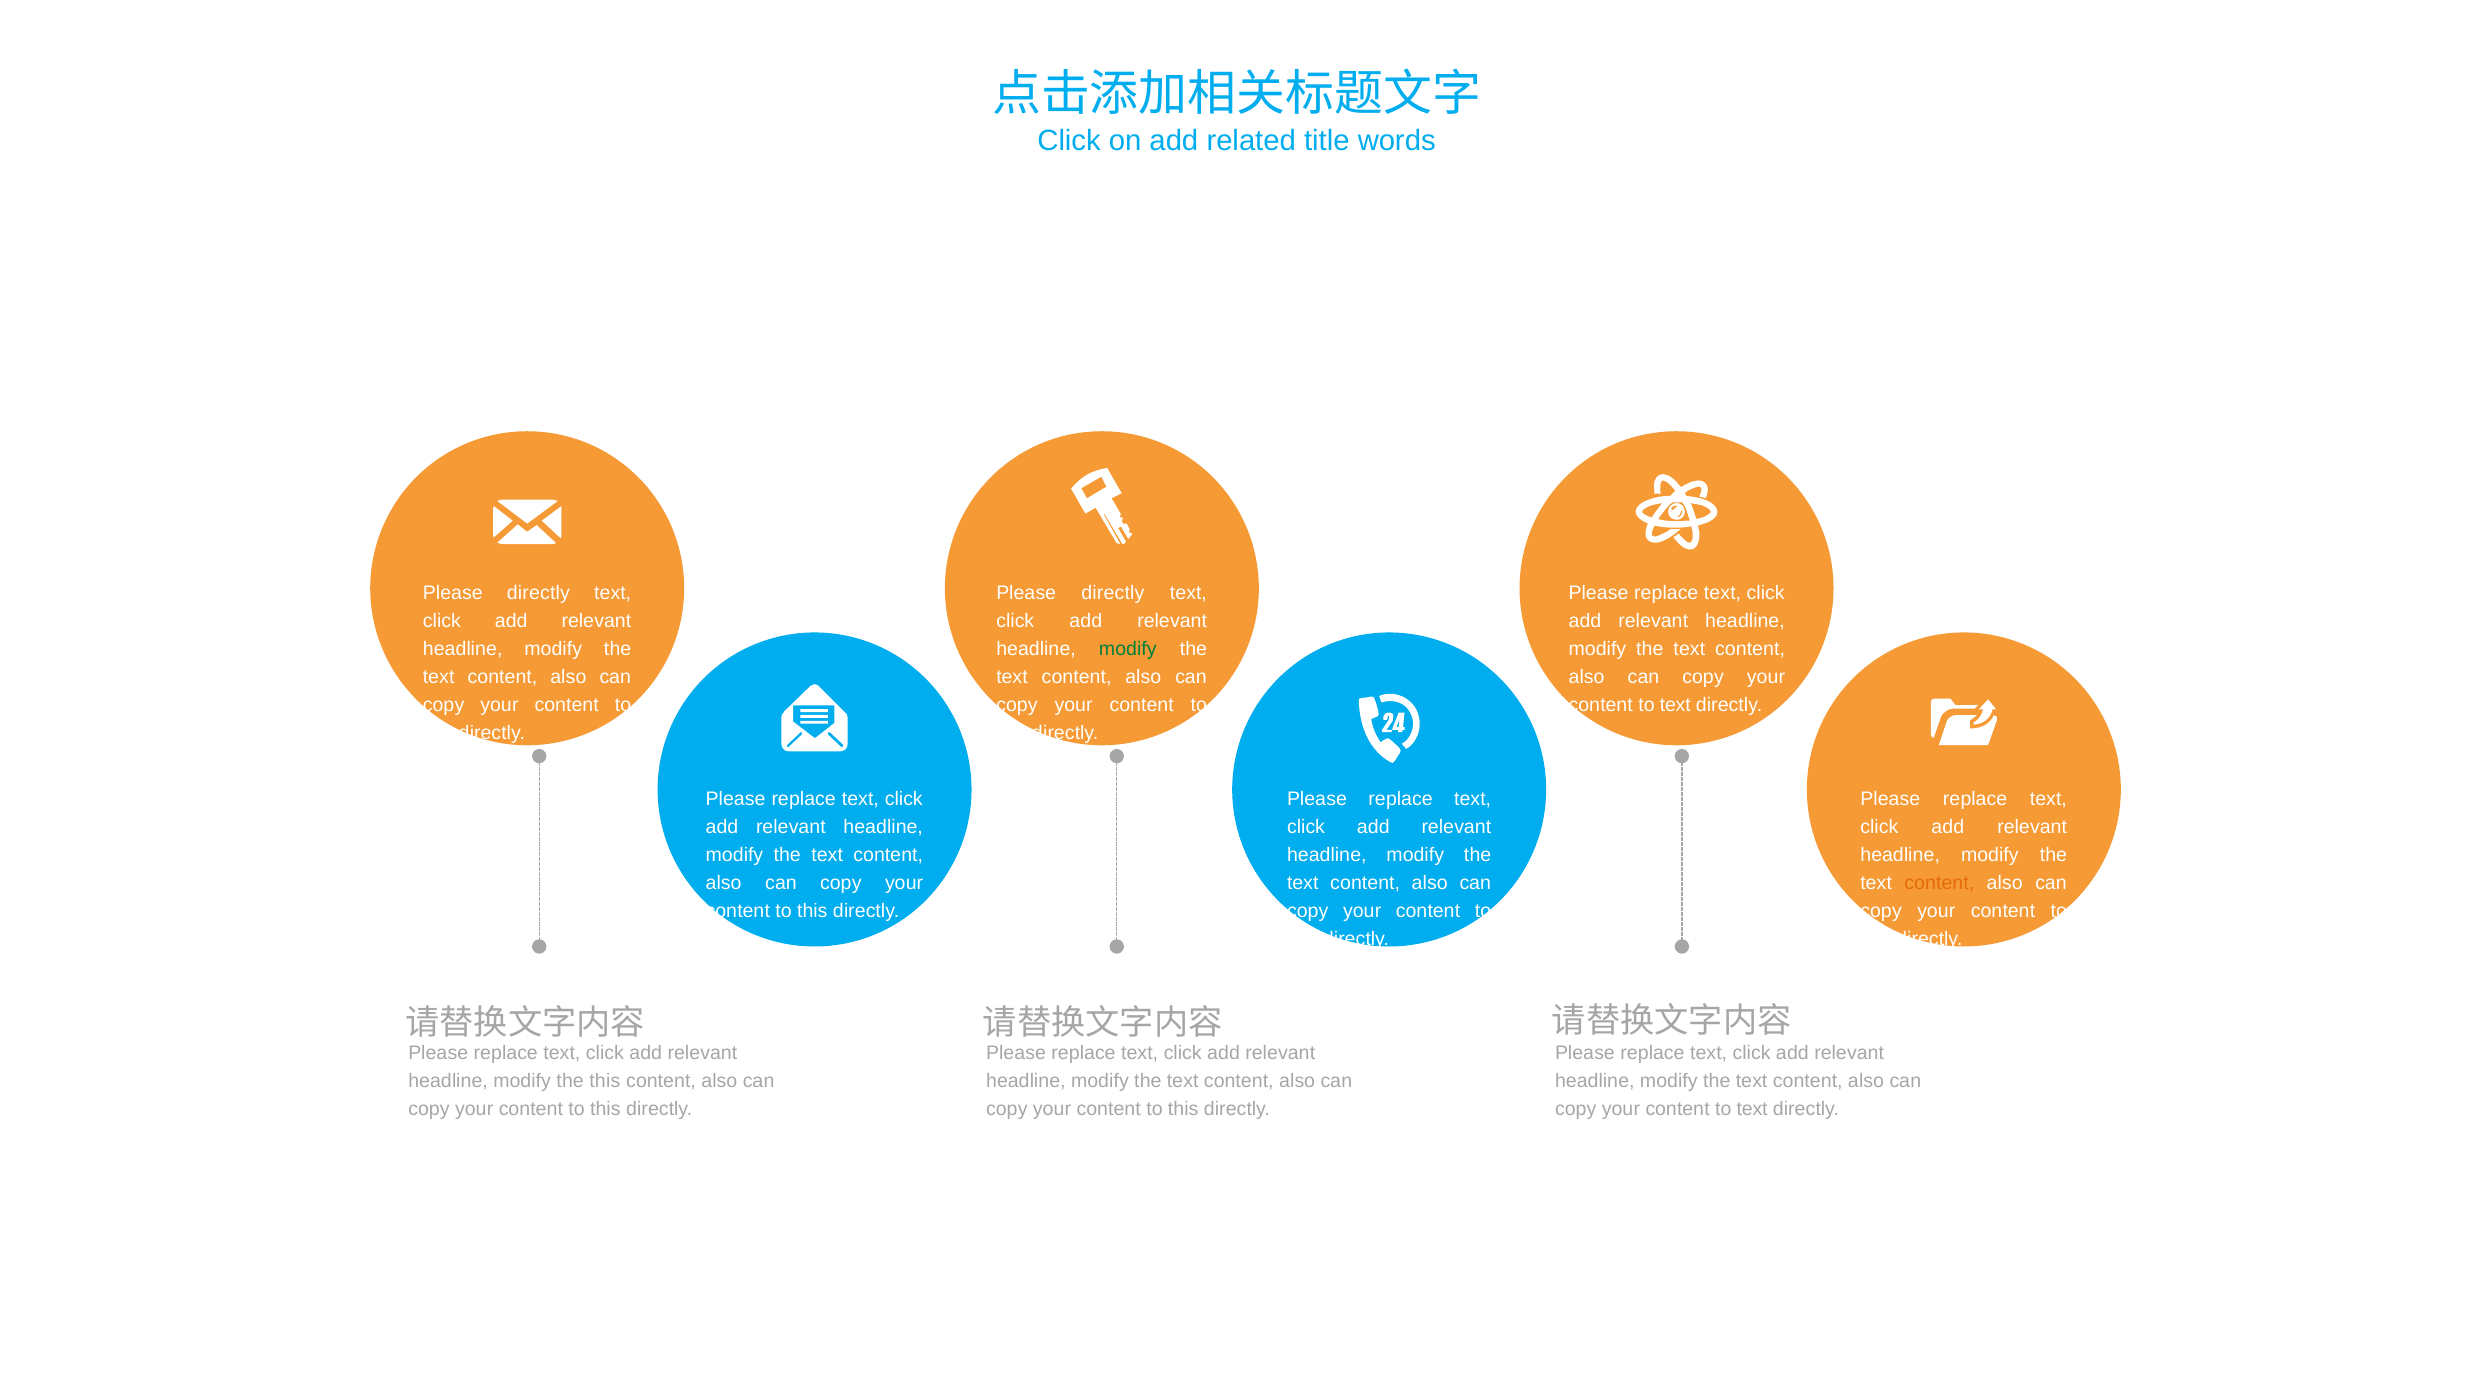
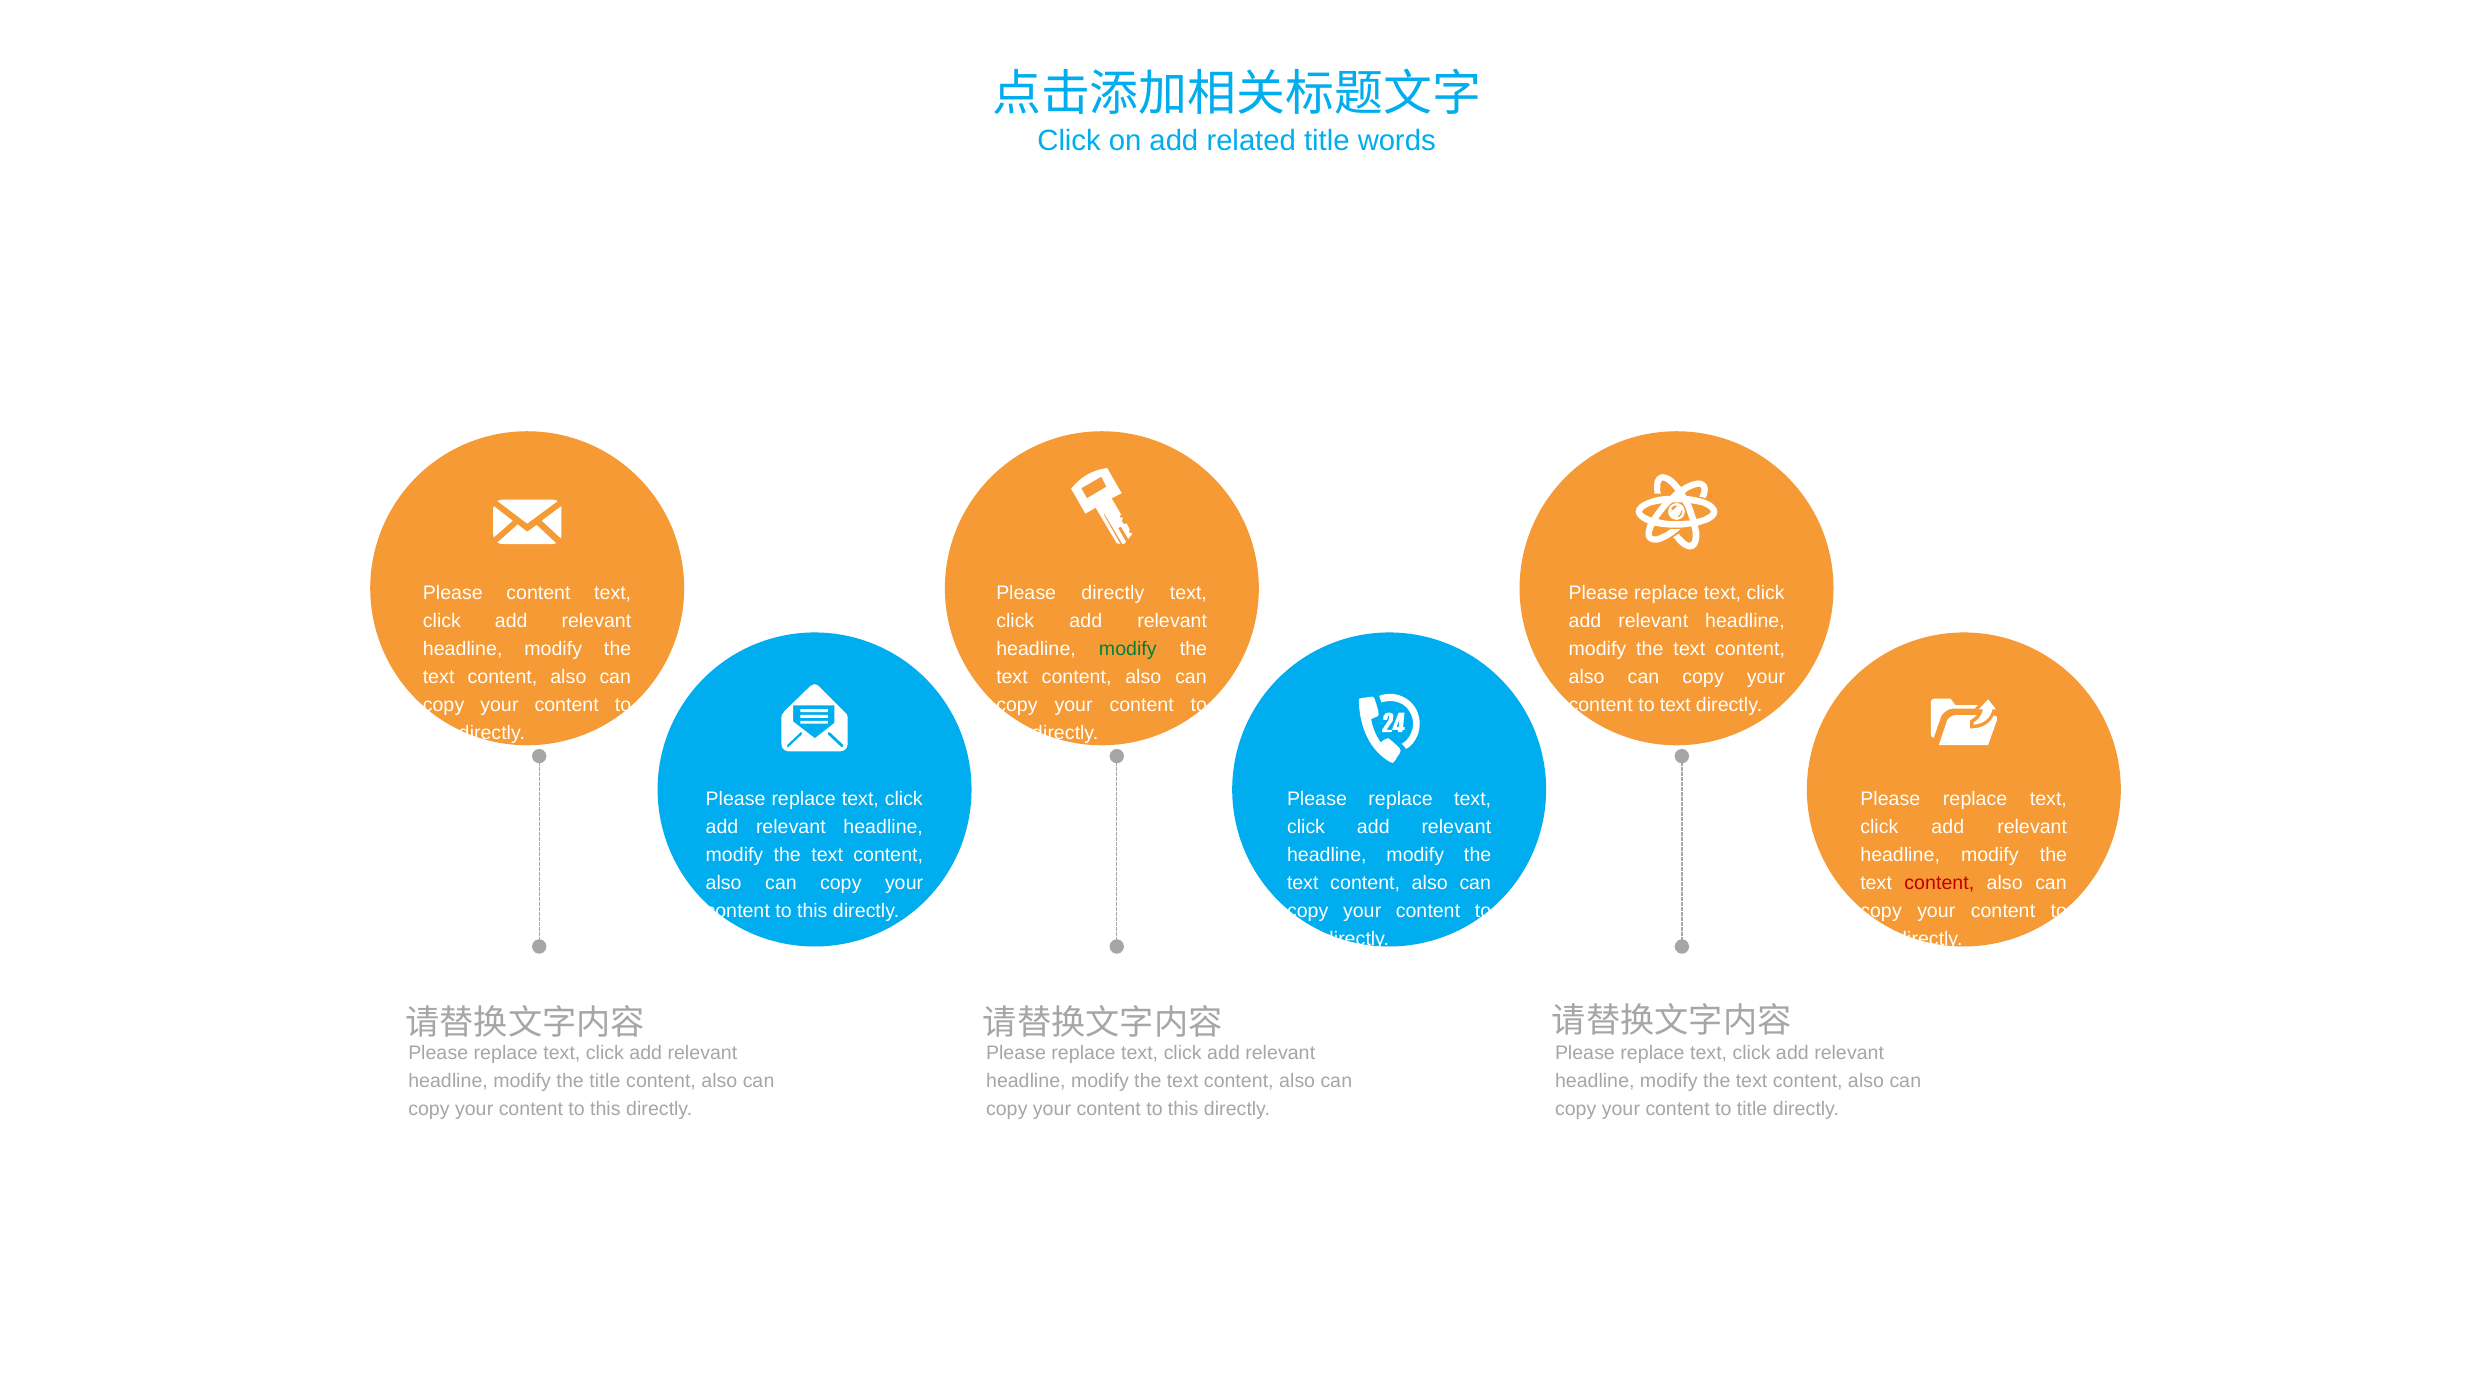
directly: directly -> content (538, 593)
content colour: orange -> red (1939, 883)
the this: this -> title (605, 1080)
text: text -> title (1752, 1109)
